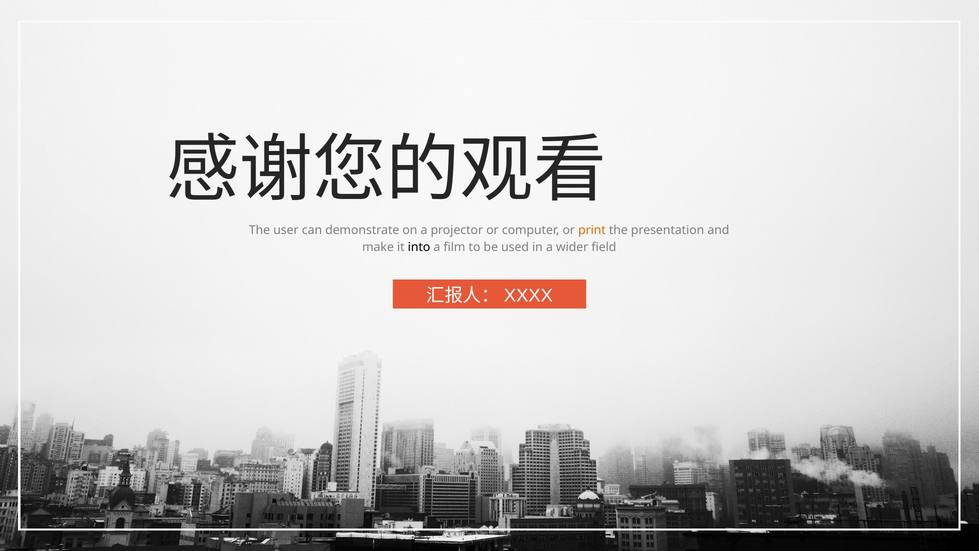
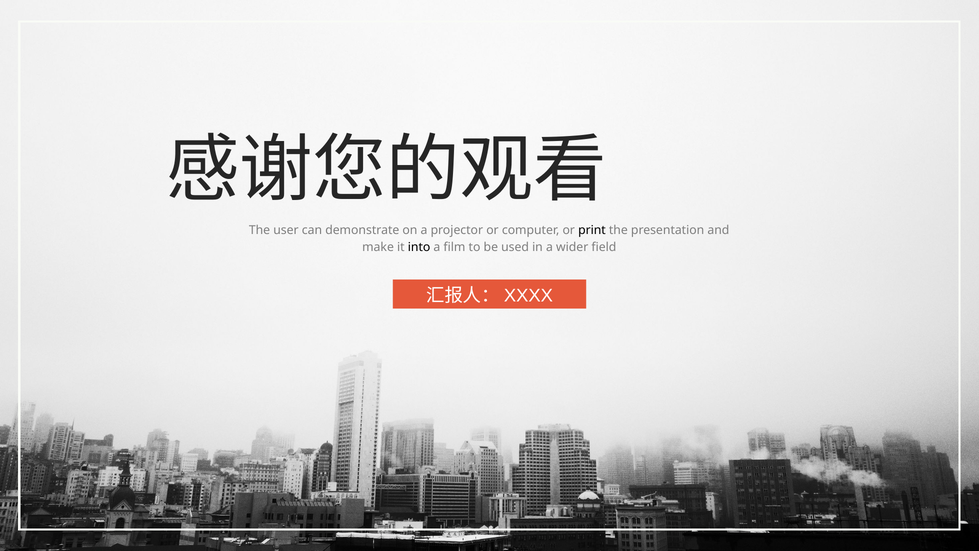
print colour: orange -> black (592, 230)
